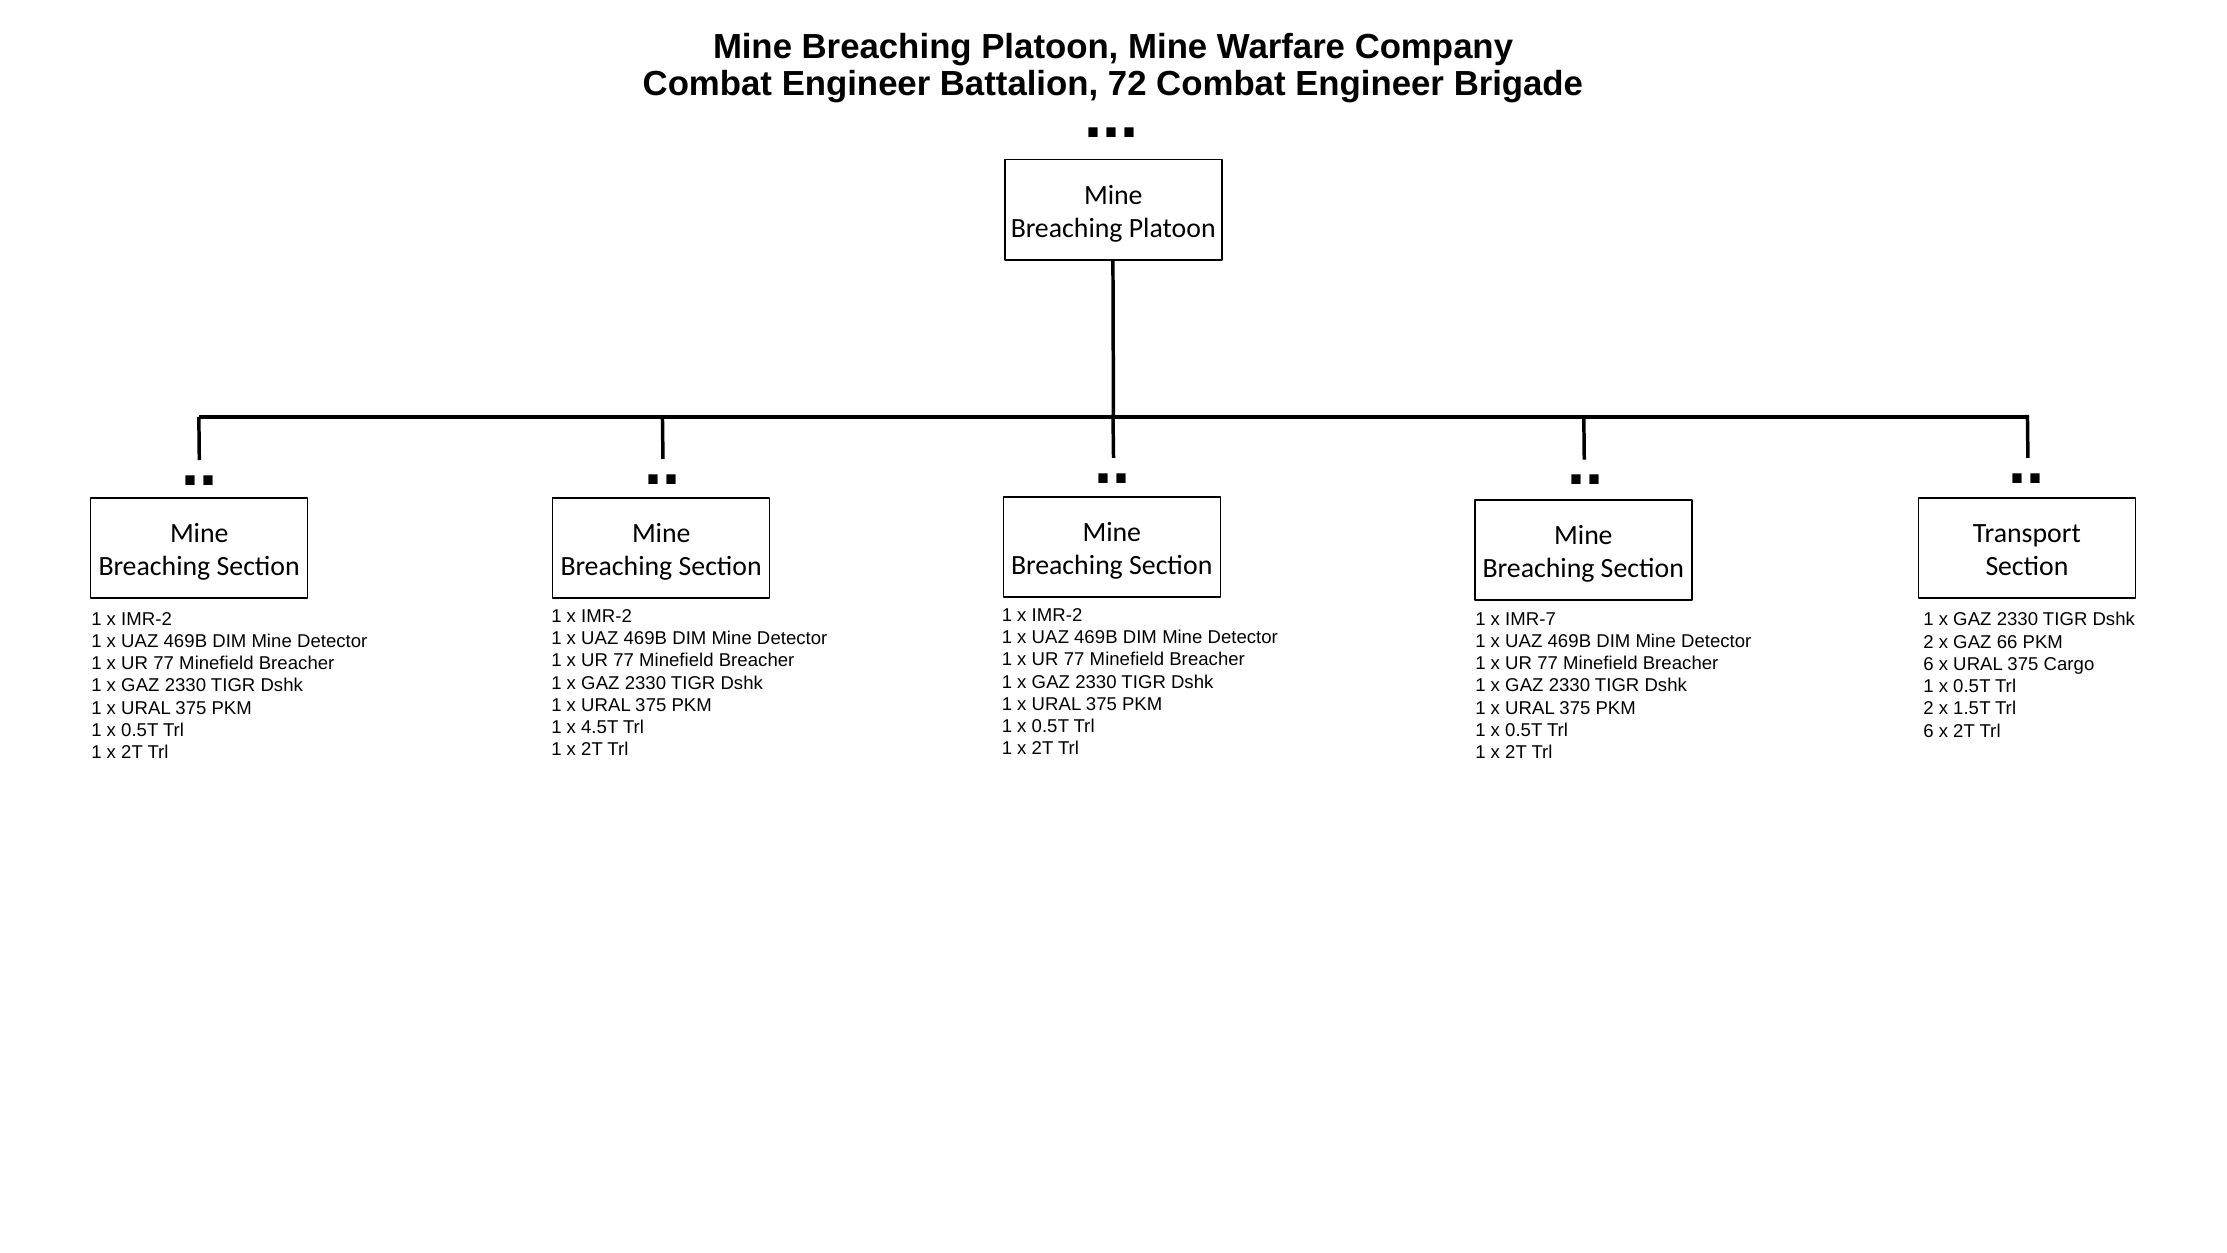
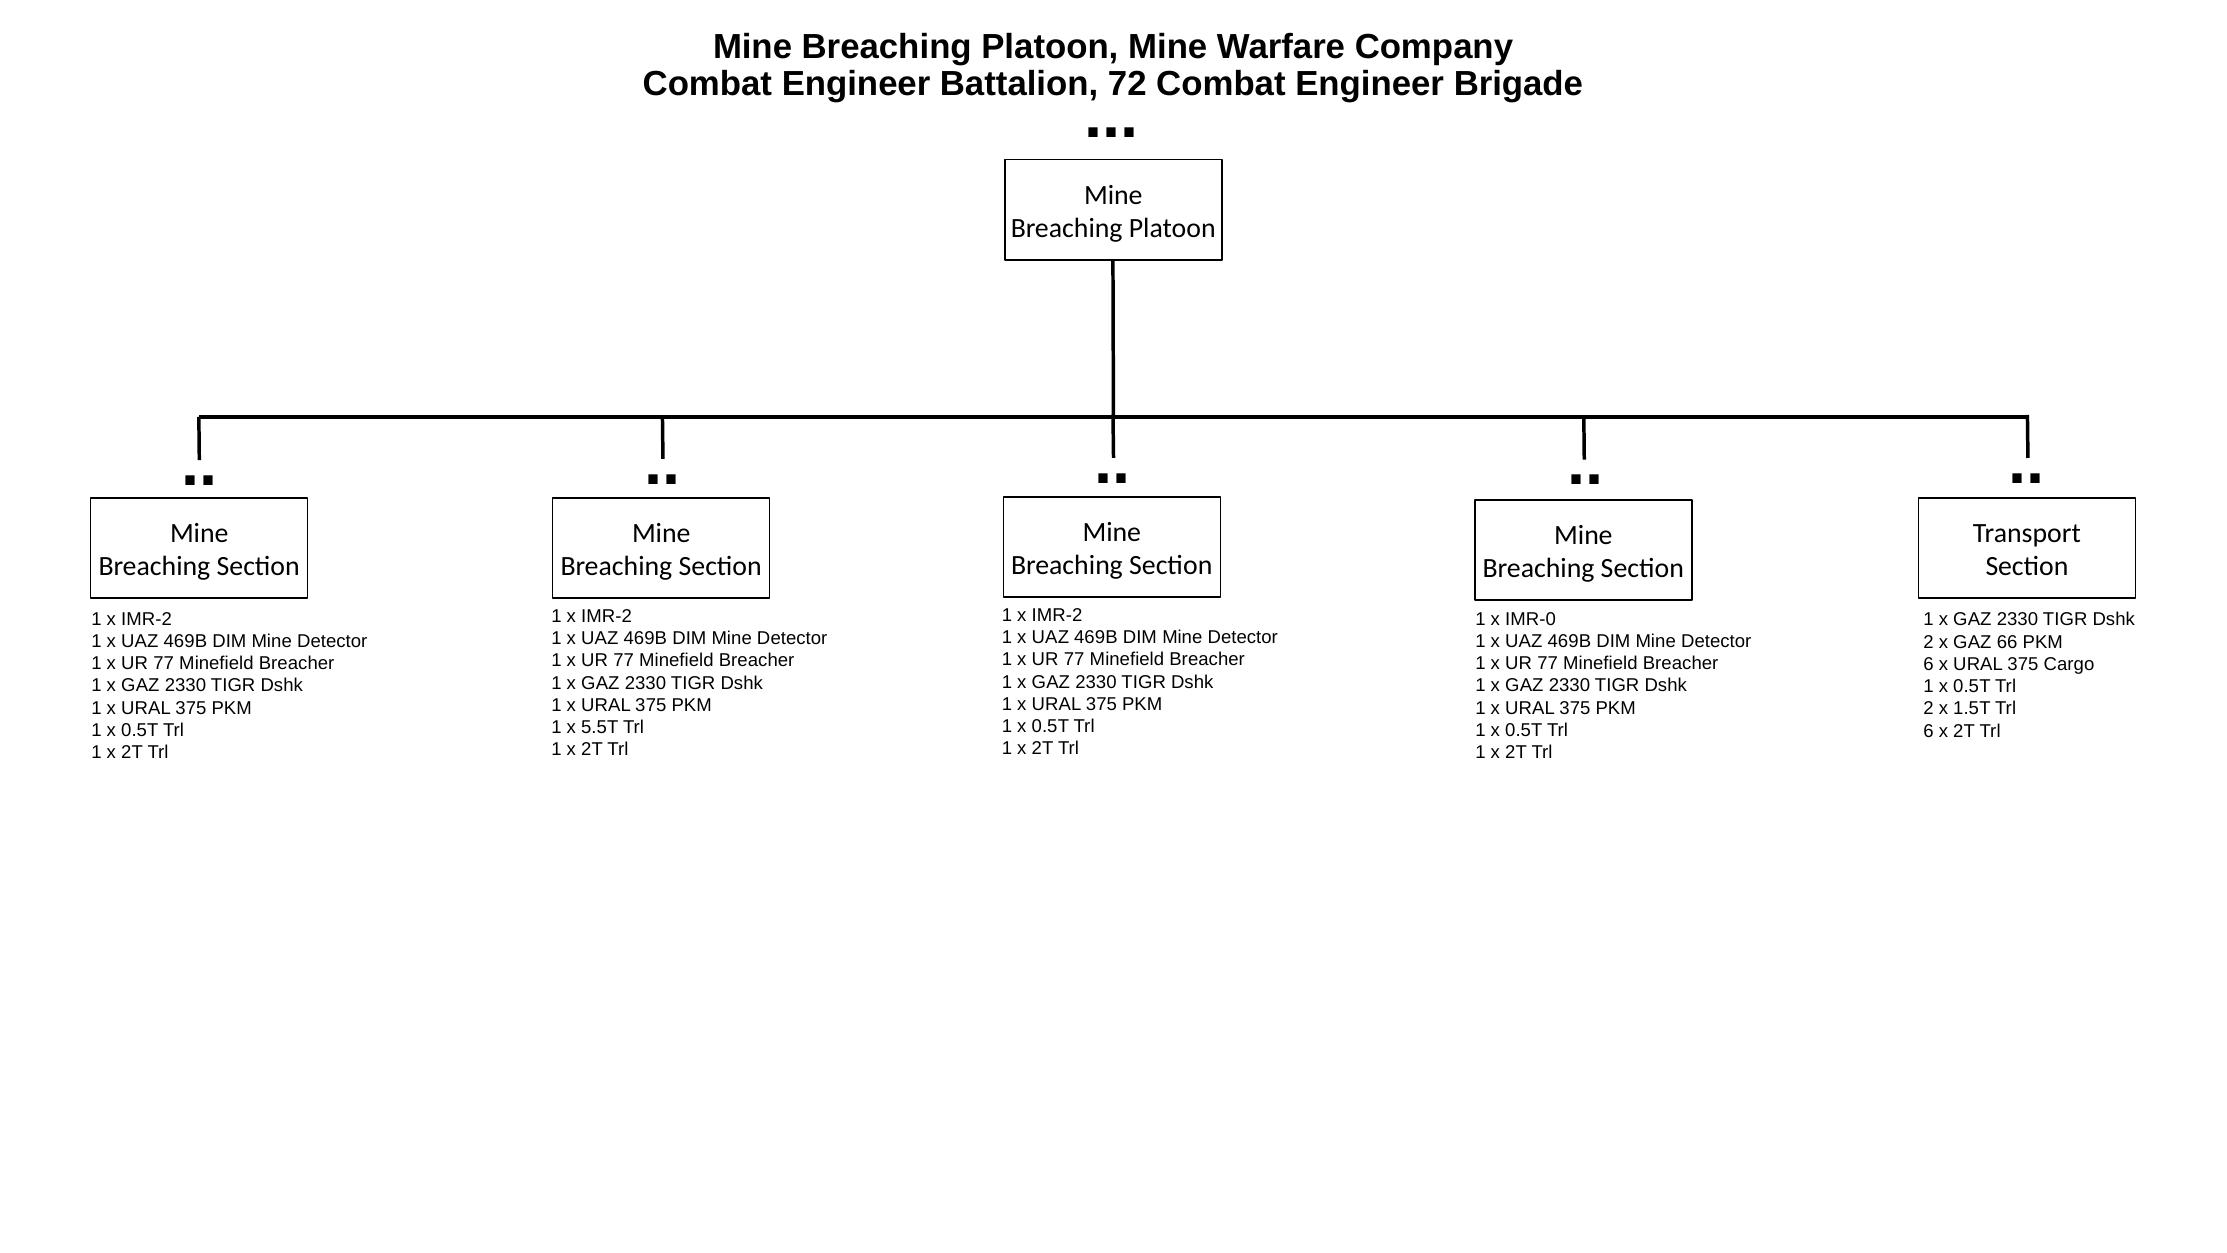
IMR-7: IMR-7 -> IMR-0 (1531, 619)
4.5T: 4.5T -> 5.5T (600, 727)
